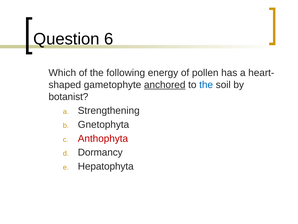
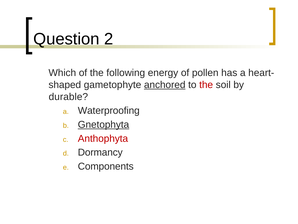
6: 6 -> 2 (109, 39)
the colour: blue -> red (206, 85)
botanist: botanist -> durable (68, 97)
Strengthening: Strengthening -> Waterproofing (109, 110)
Gnetophyta underline: none -> present (104, 124)
Hepatophyta: Hepatophyta -> Components (106, 166)
